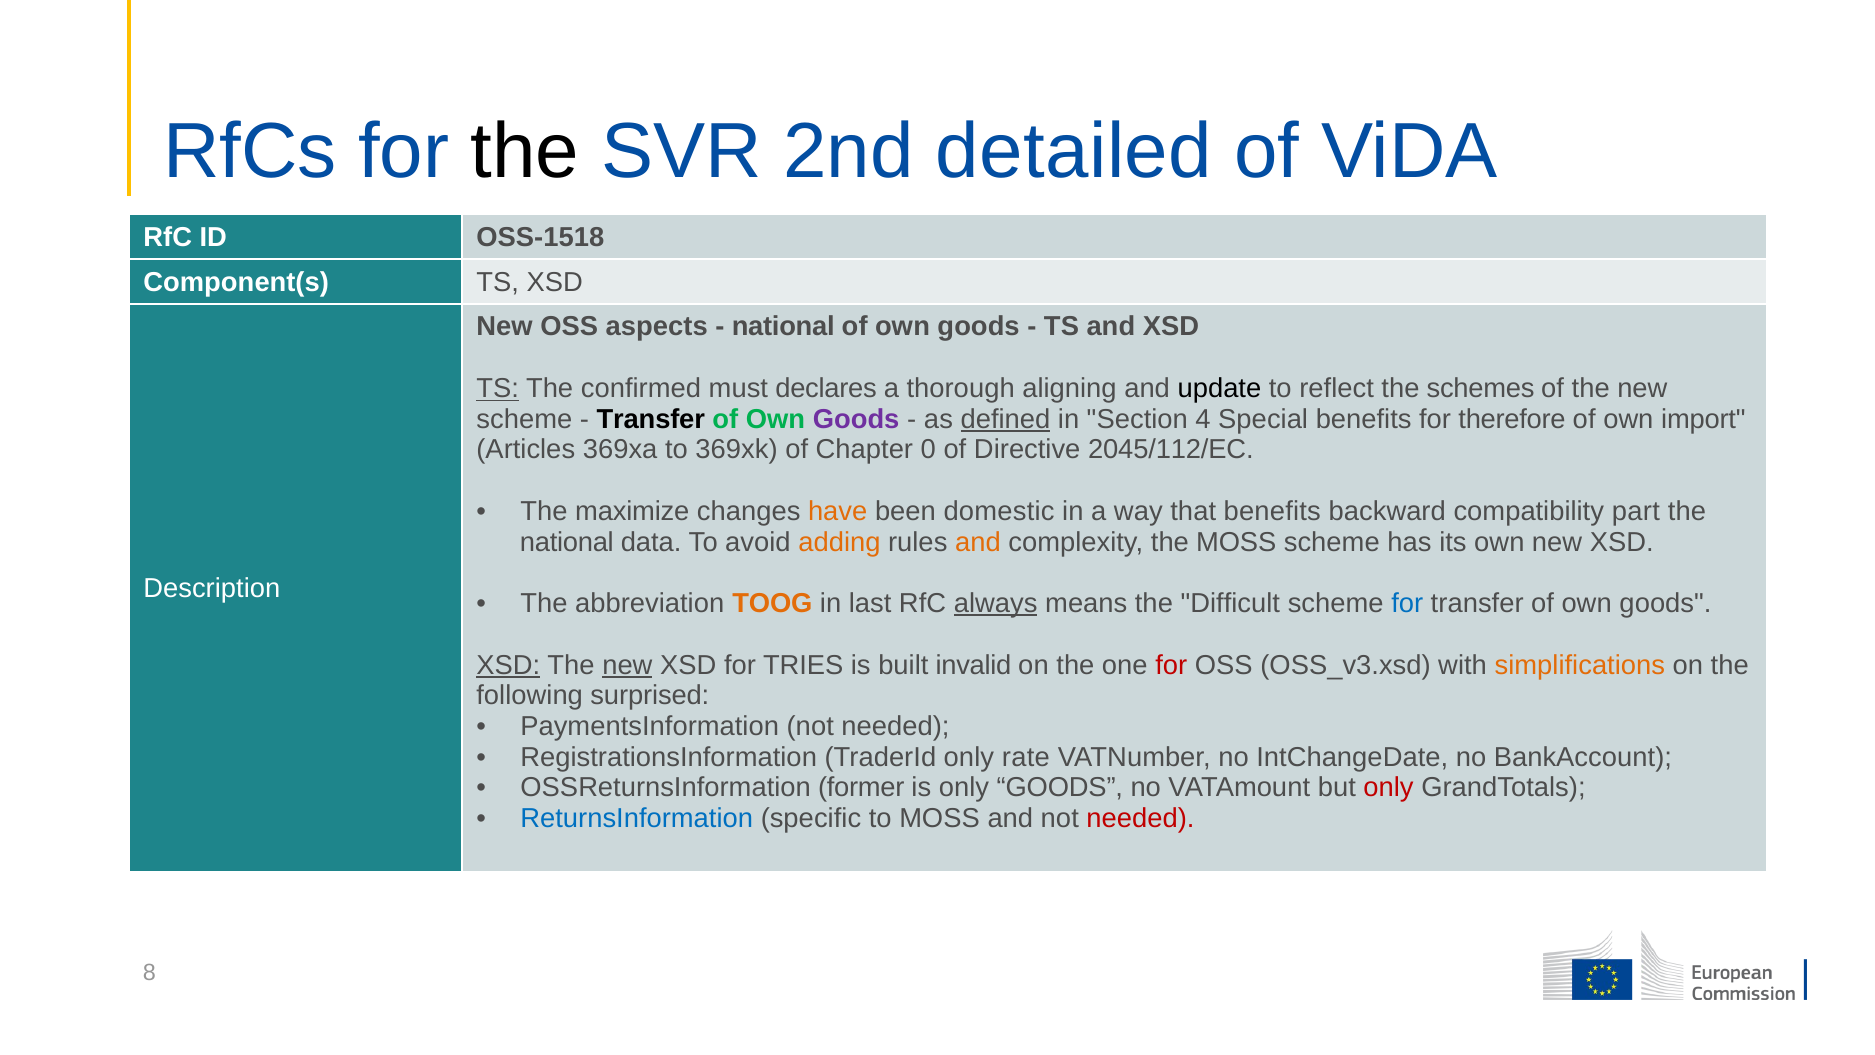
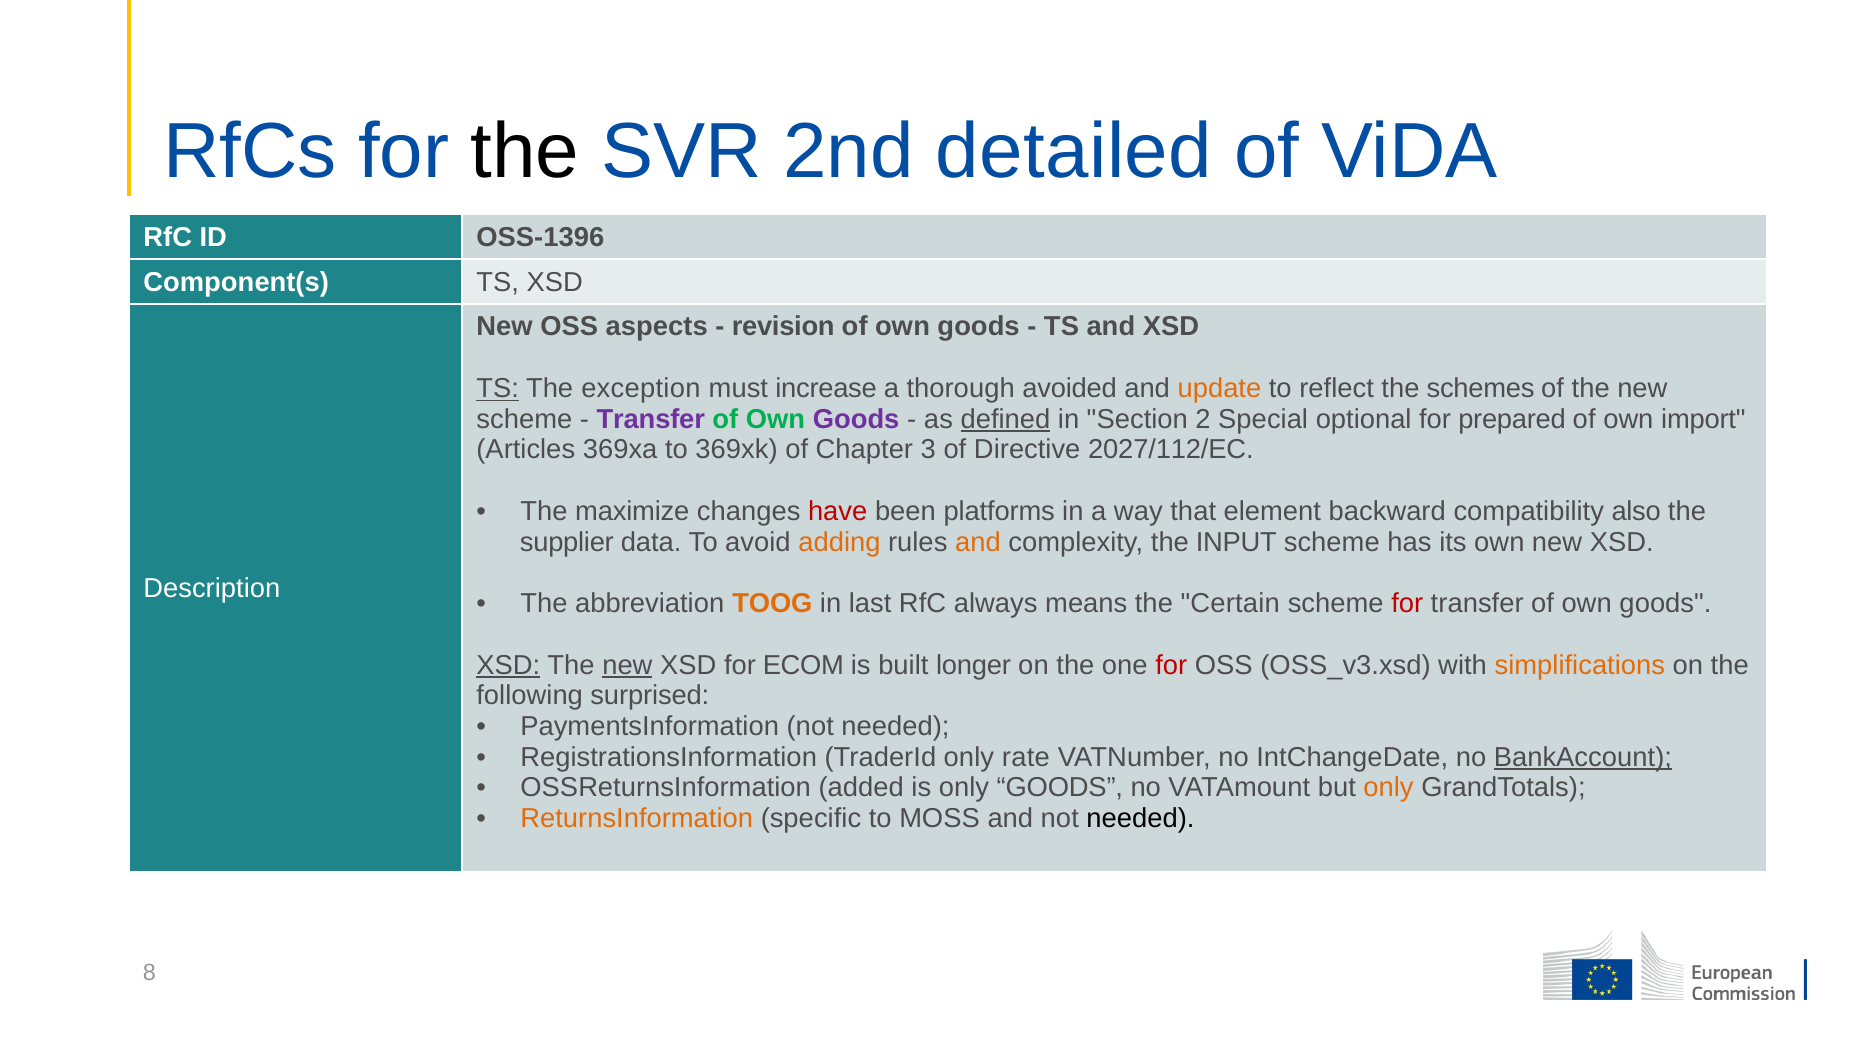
OSS-1518: OSS-1518 -> OSS-1396 (540, 237)
national: national -> revision (783, 327)
confirmed: confirmed -> exception (641, 388)
declares: declares -> increase (826, 388)
aligning: aligning -> avoided (1070, 388)
update colour: black -> orange (1219, 388)
Transfer colour: black -> purple (651, 419)
4: 4 -> 2 (1203, 419)
Special benefits: benefits -> optional (1364, 419)
therefore: therefore -> prepared (1512, 419)
0: 0 -> 3 (928, 450)
2045/112/EC: 2045/112/EC -> 2027/112/EC (1171, 450)
have colour: orange -> red (838, 511)
domestic: domestic -> platforms (999, 511)
that benefits: benefits -> element (1272, 511)
part: part -> also (1636, 511)
national: national -> supplier (567, 542)
the MOSS: MOSS -> INPUT (1236, 542)
always underline: present -> none (996, 603)
Difficult: Difficult -> Certain (1230, 603)
for colour: blue -> red (1407, 603)
TRIES: TRIES -> ECOM (803, 665)
invalid: invalid -> longer (973, 665)
BankAccount underline: none -> present (1583, 757)
former: former -> added (861, 788)
only colour: red -> orange (1389, 788)
ReturnsInformation colour: blue -> orange (637, 818)
needed colour: red -> black (1140, 818)
